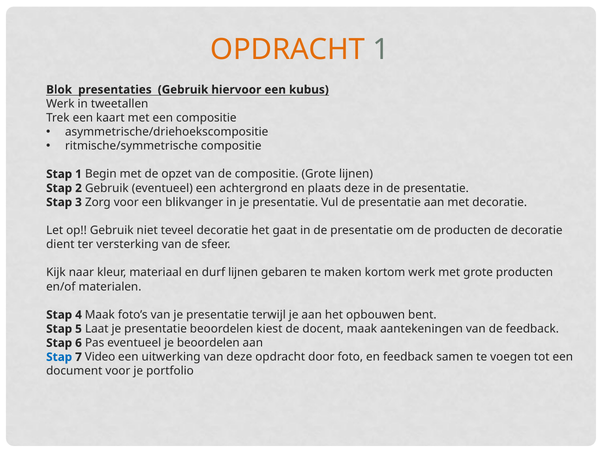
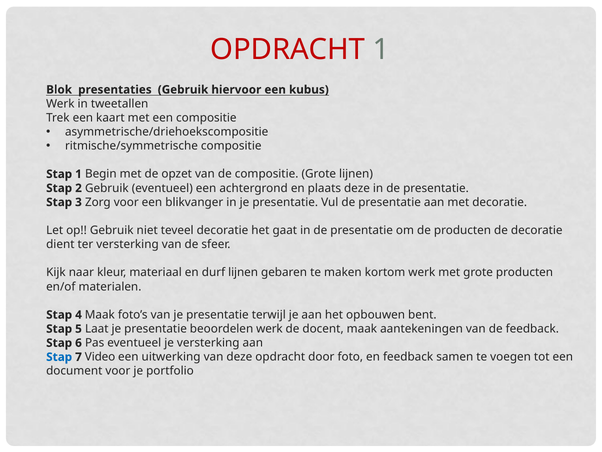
OPDRACHT colour: orange -> red (288, 49)
beoordelen kiest: kiest -> werk (269, 329)
je beoordelen: beoordelen -> versterking (208, 343)
